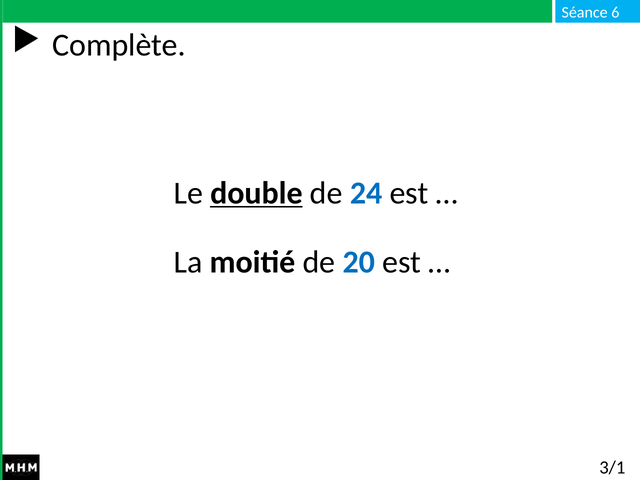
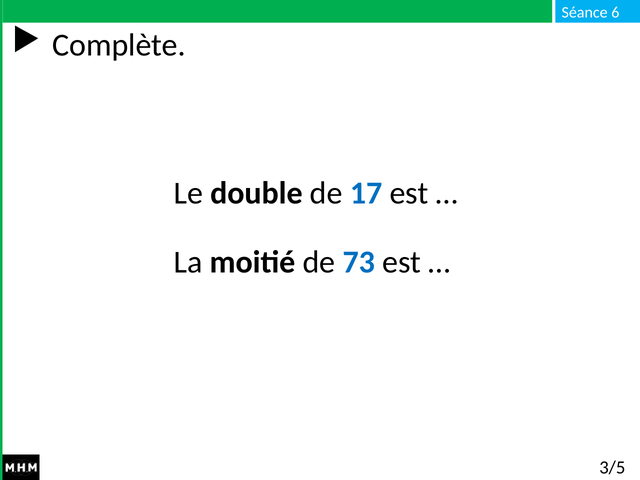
double underline: present -> none (256, 193)
24: 24 -> 17 (366, 193)
20: 20 -> 73 (359, 262)
3/1: 3/1 -> 3/5 (612, 467)
